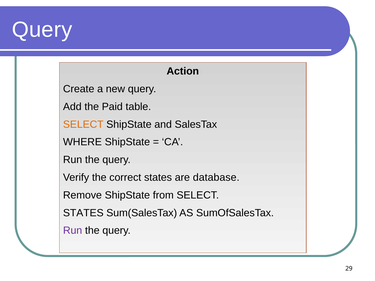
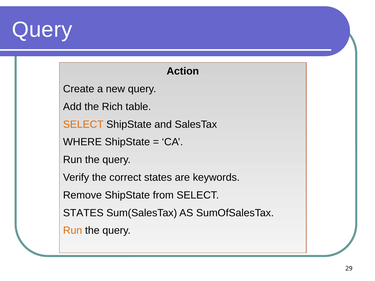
Paid: Paid -> Rich (112, 107)
database: database -> keywords (216, 178)
Run colour: purple -> orange (73, 231)
